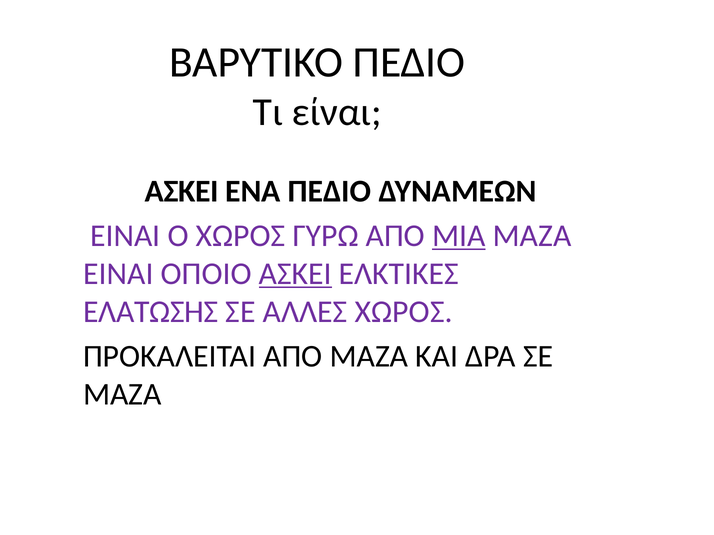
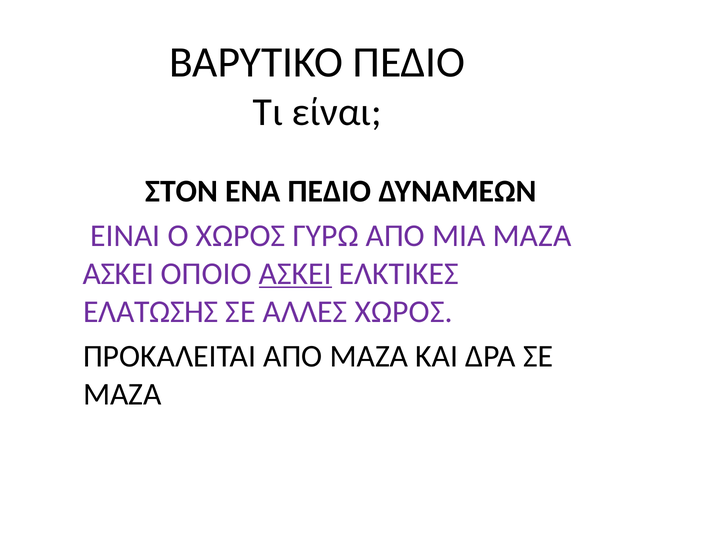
ΑΣΚΕΙ: ΑΣΚΕΙ -> ΣΤΟΝ (182, 191)
ΜΙΑ underline: present -> none (459, 236)
ΕΙΝΑΙ: ΕΙΝΑΙ -> ΑΣΚΕΙ (118, 274)
